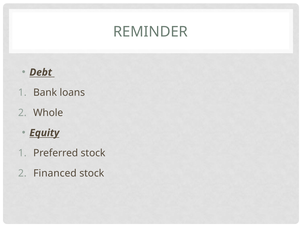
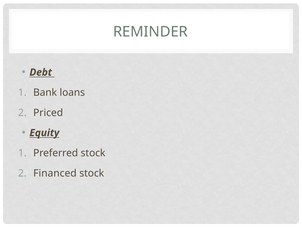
Whole: Whole -> Priced (48, 112)
